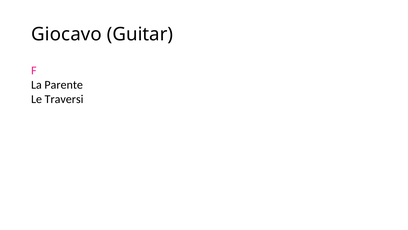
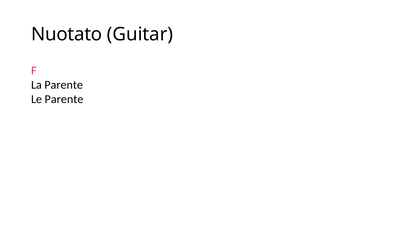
Giocavo: Giocavo -> Nuotato (67, 34)
Le Traversi: Traversi -> Parente (64, 99)
